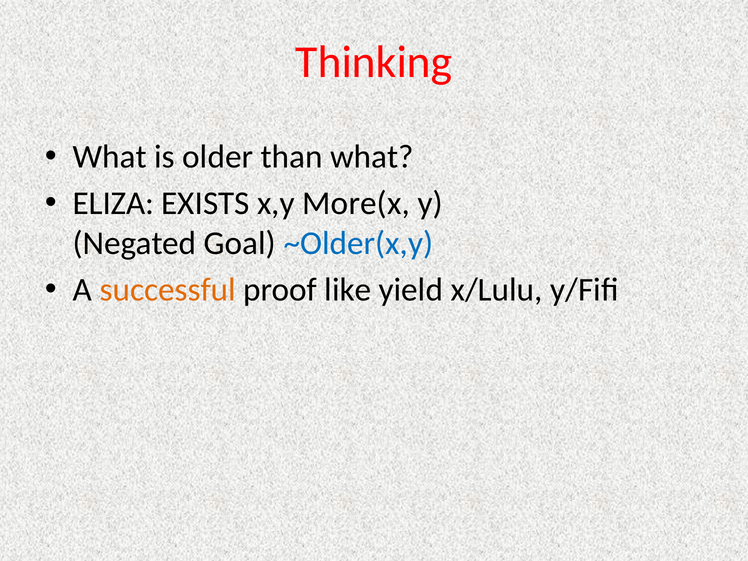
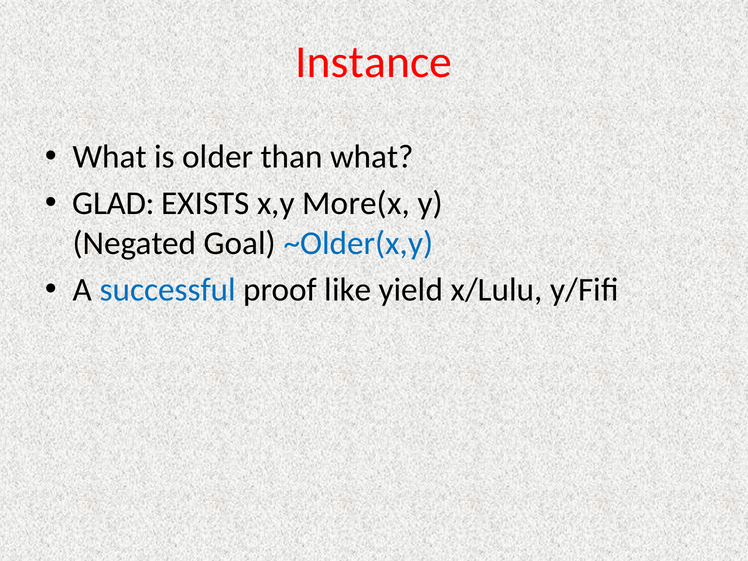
Thinking: Thinking -> Instance (374, 62)
ELIZA: ELIZA -> GLAD (113, 203)
successful colour: orange -> blue (168, 290)
